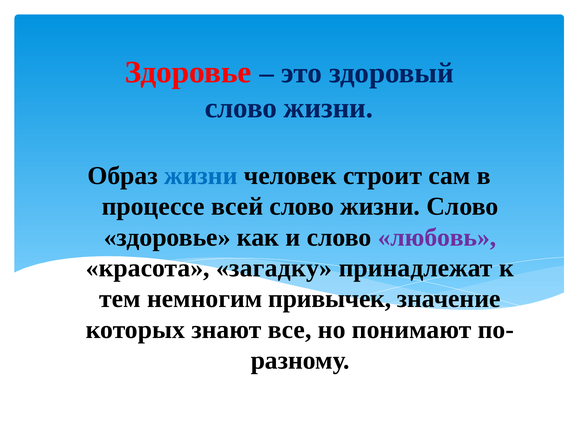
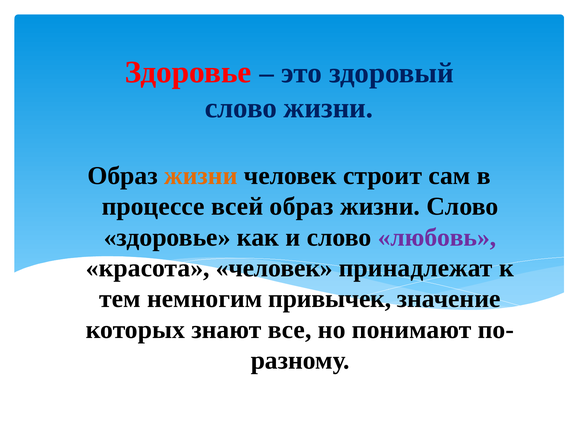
жизни colour: blue -> orange (201, 176)
всей слово: слово -> образ (302, 207)
красота загадку: загадку -> человек (274, 268)
